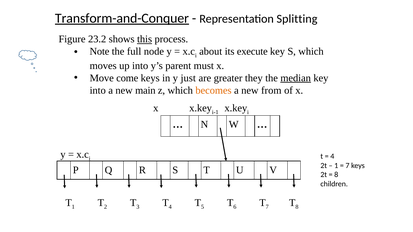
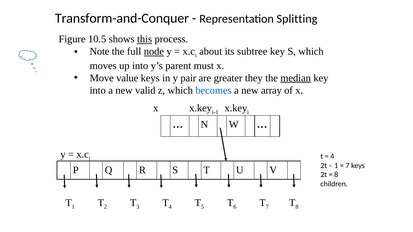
Transform-and-Conquer underline: present -> none (122, 18)
23.2: 23.2 -> 10.5 (97, 39)
node underline: none -> present (154, 52)
execute: execute -> subtree (252, 52)
come: come -> value (127, 78)
just: just -> pair (188, 78)
main: main -> valid (145, 91)
becomes colour: orange -> blue (213, 91)
from: from -> array (271, 91)
